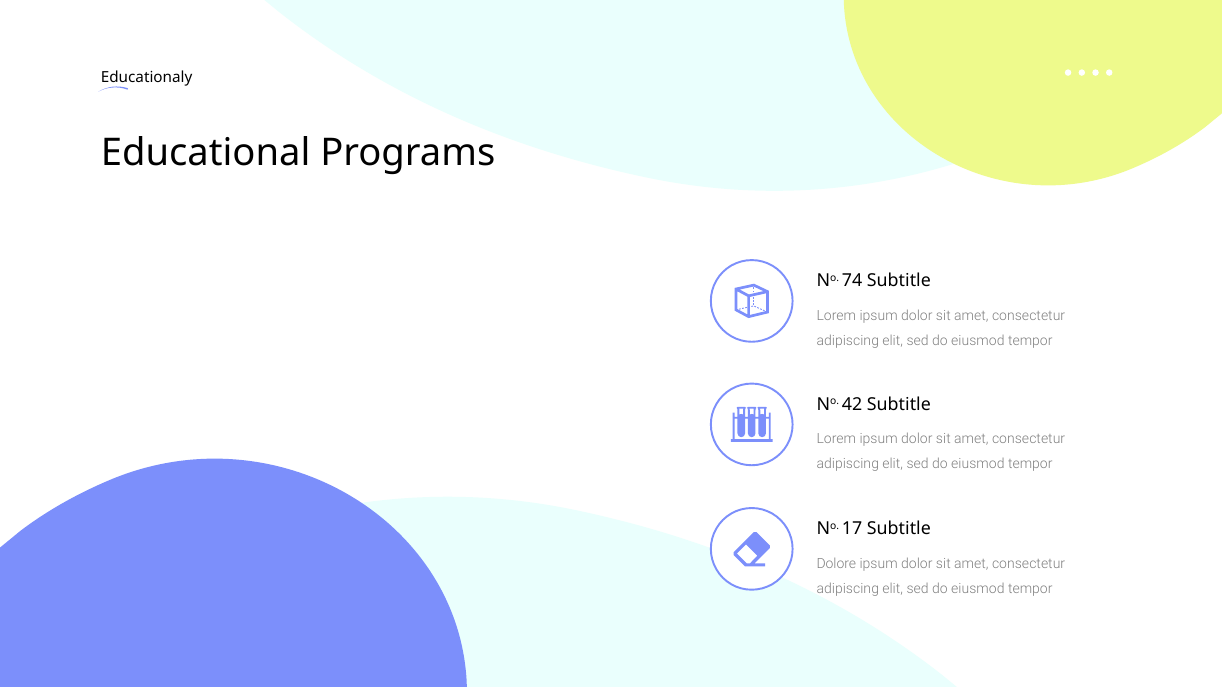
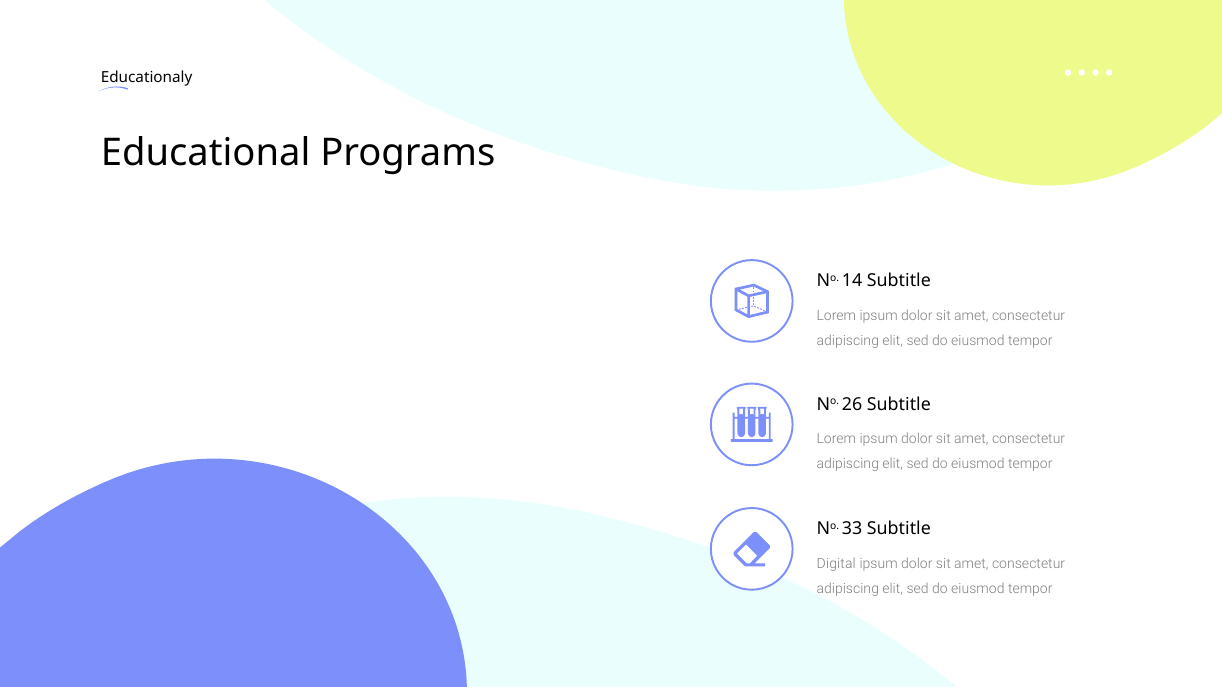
74: 74 -> 14 (852, 281)
42: 42 -> 26 (852, 405)
17: 17 -> 33 (852, 529)
Dolore: Dolore -> Digital (836, 564)
